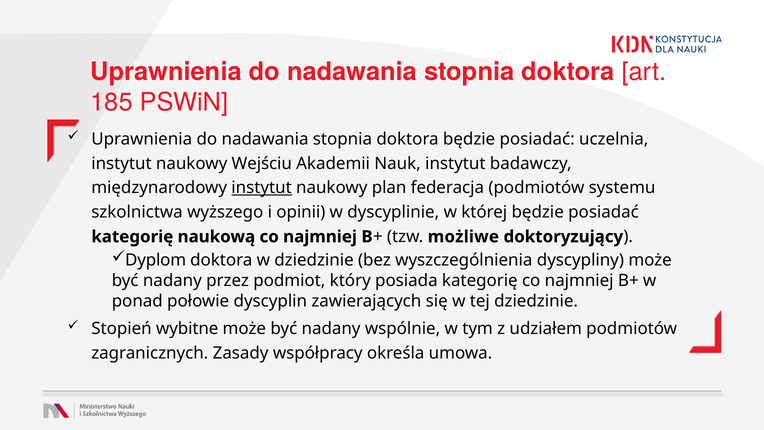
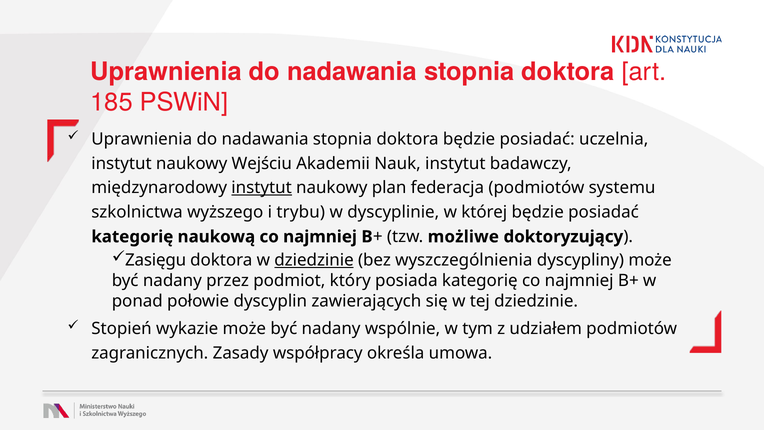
opinii: opinii -> trybu (301, 212)
Dyplom: Dyplom -> Zasięgu (156, 260)
dziedzinie underline: none -> present (314, 260)
wybitne: wybitne -> wykazie (187, 328)
